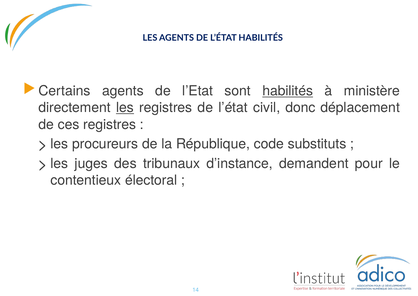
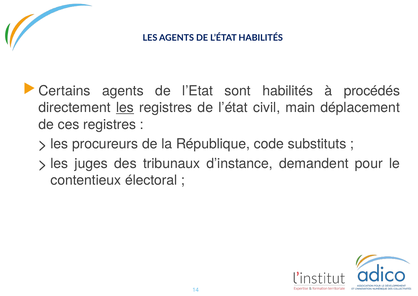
habilités underline: present -> none (288, 91)
ministère: ministère -> procédés (372, 91)
donc: donc -> main (300, 108)
